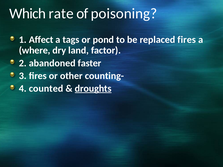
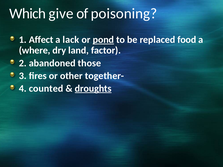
rate: rate -> give (61, 14)
tags: tags -> lack (71, 40)
pond underline: none -> present (103, 40)
replaced fires: fires -> food (187, 40)
faster: faster -> those (89, 63)
counting-: counting- -> together- (104, 76)
